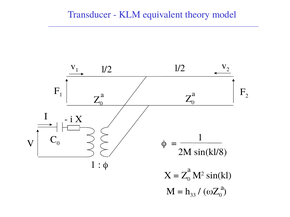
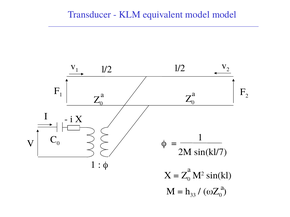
equivalent theory: theory -> model (197, 15)
sin(kl/8: sin(kl/8 -> sin(kl/7 (211, 152)
